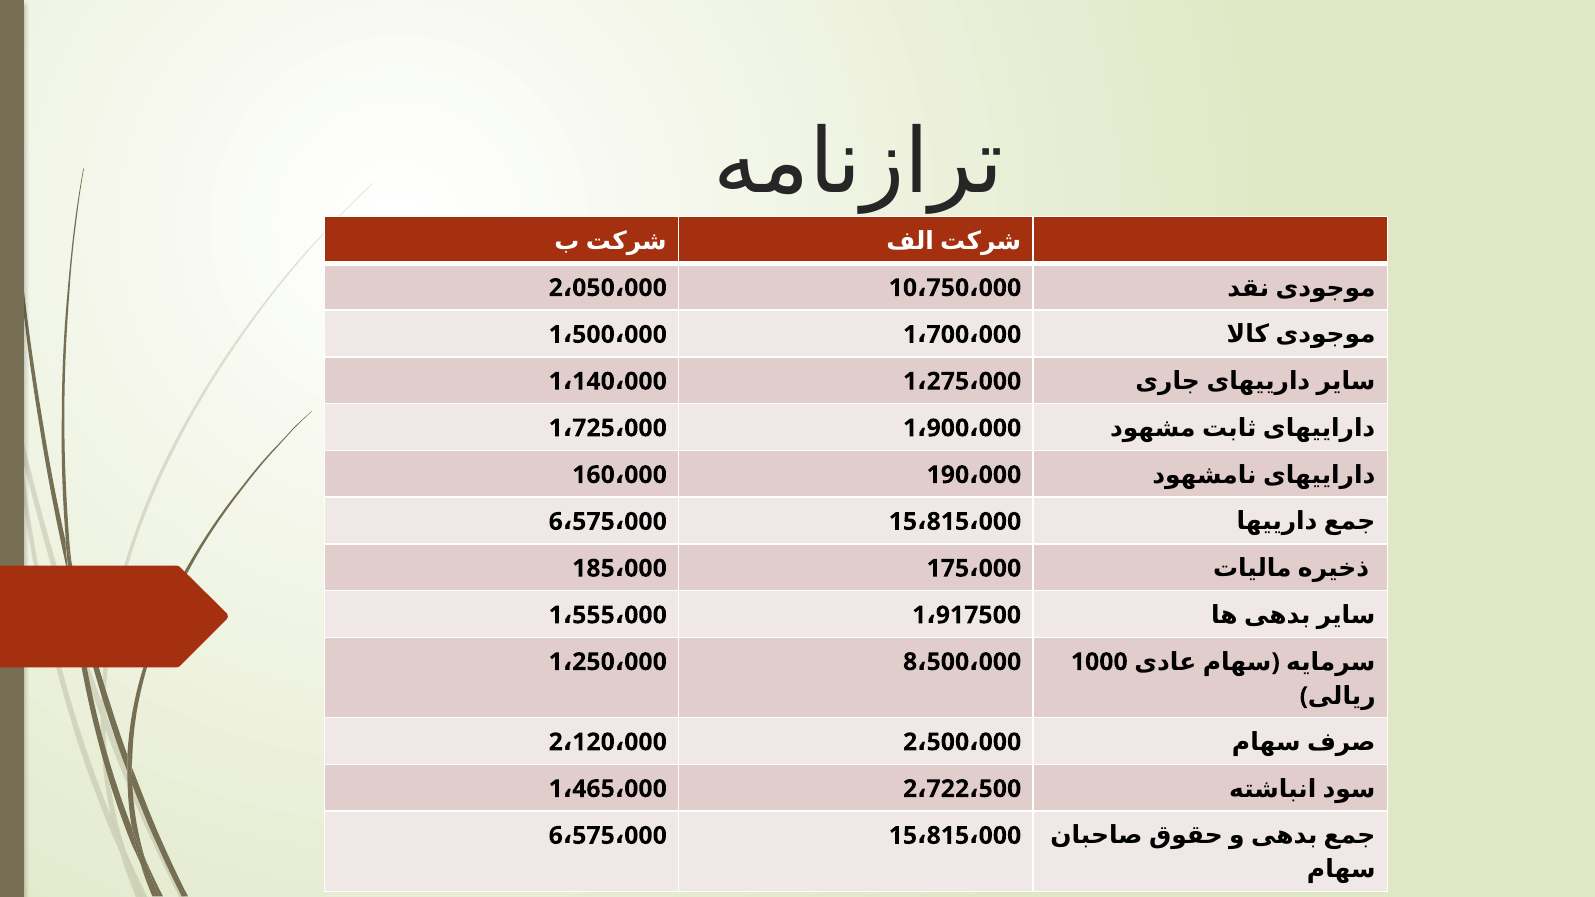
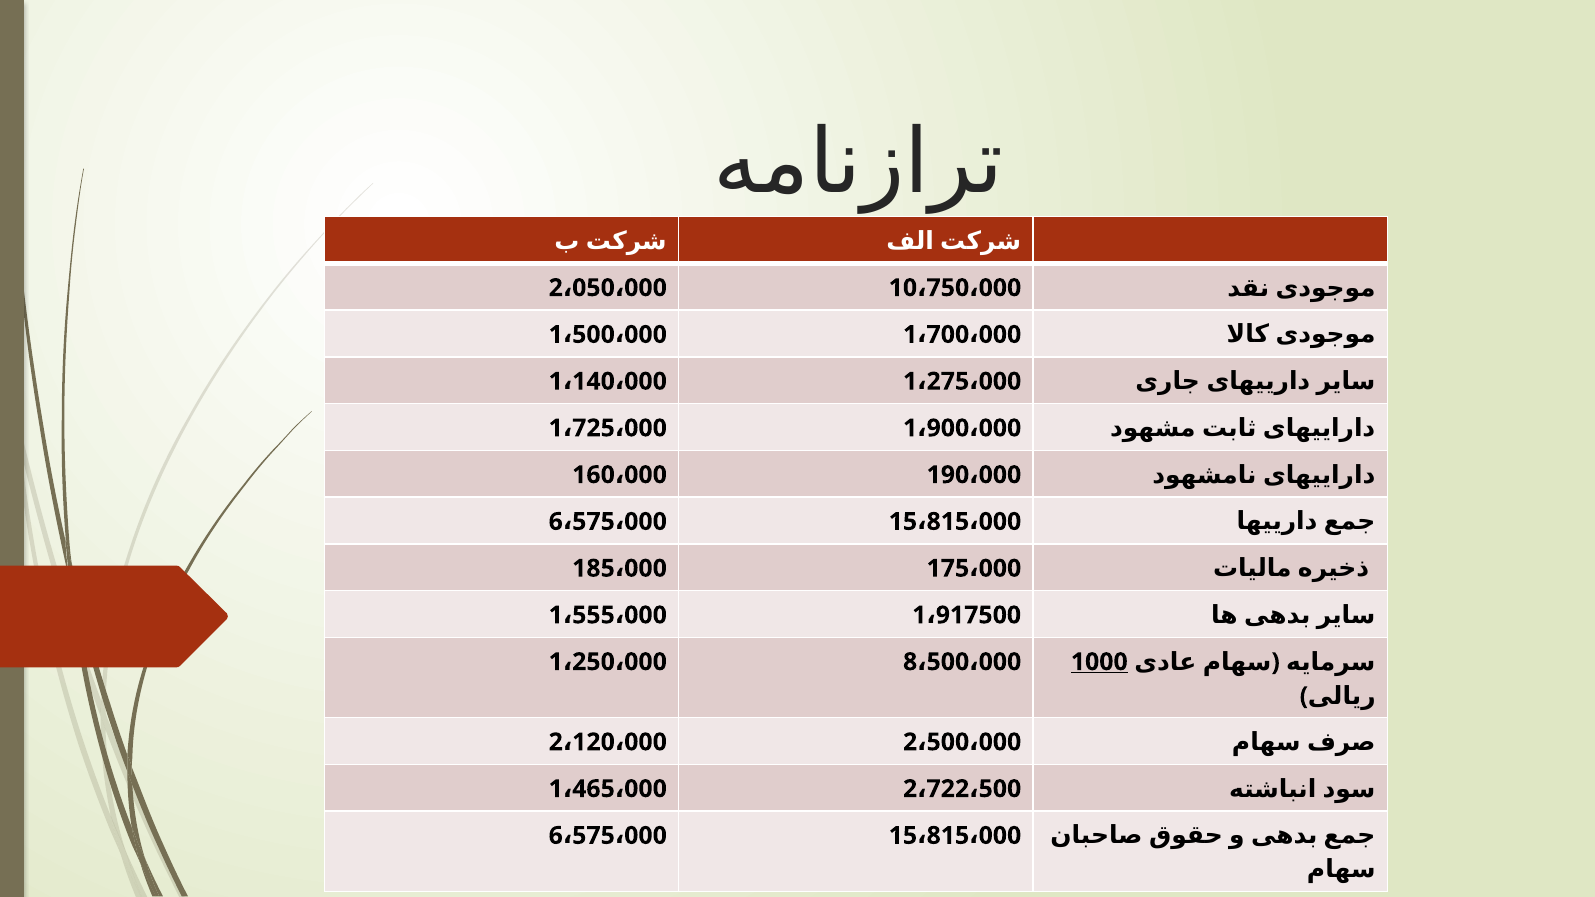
1000 underline: none -> present (1099, 662)
